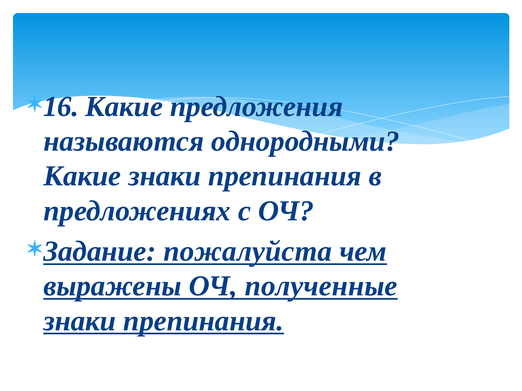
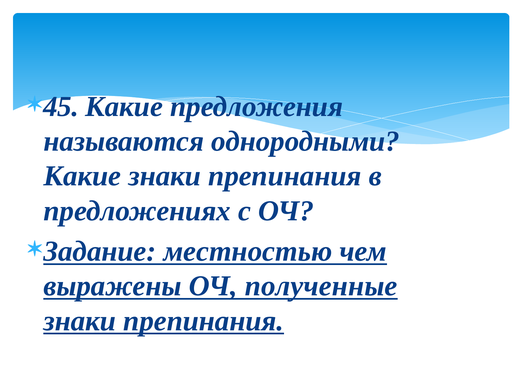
16: 16 -> 45 (61, 107)
пожалуйста: пожалуйста -> местностью (248, 252)
